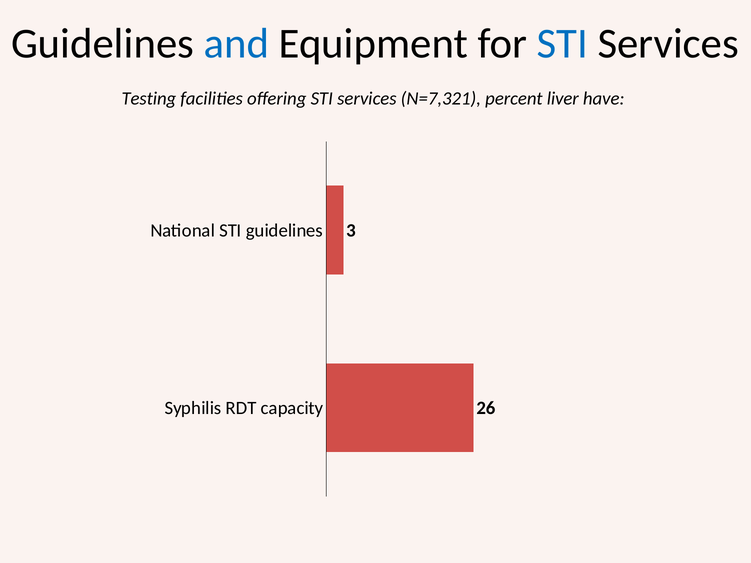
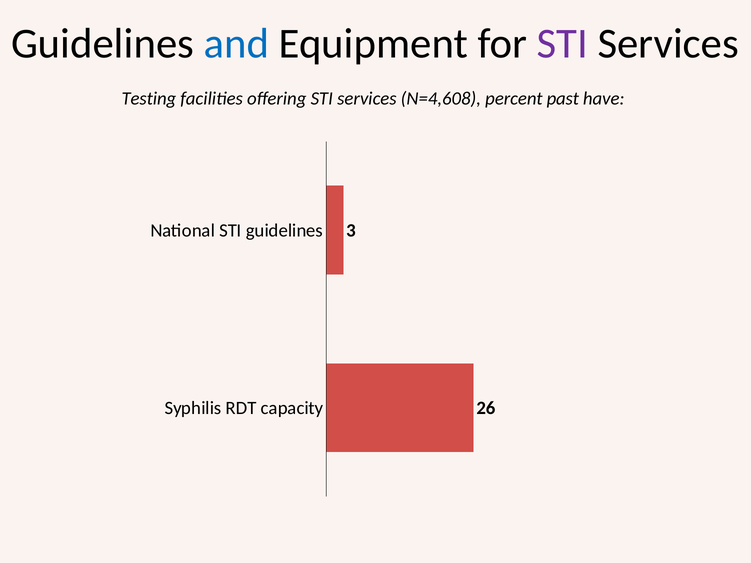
STI colour: blue -> purple (562, 44)
N=7,321: N=7,321 -> N=4,608 (441, 99)
liver: liver -> past (563, 99)
